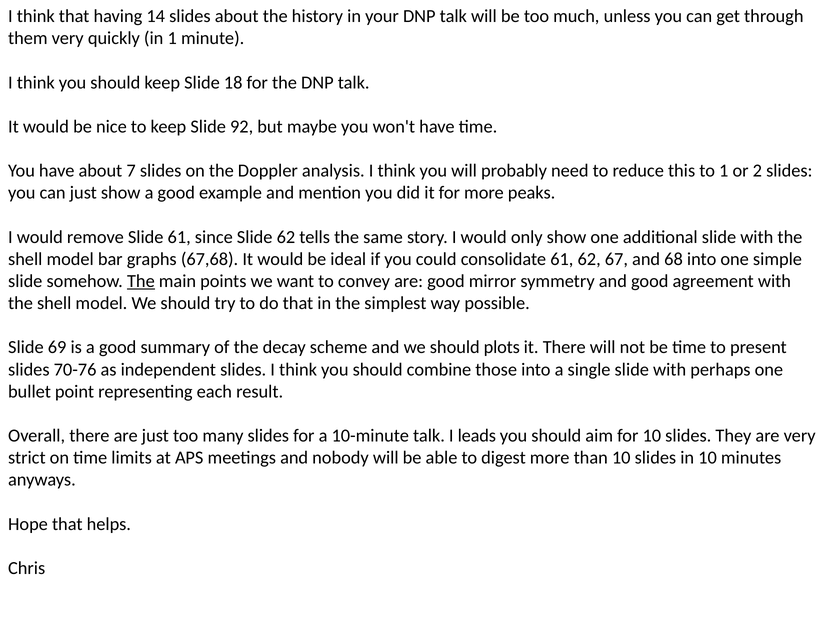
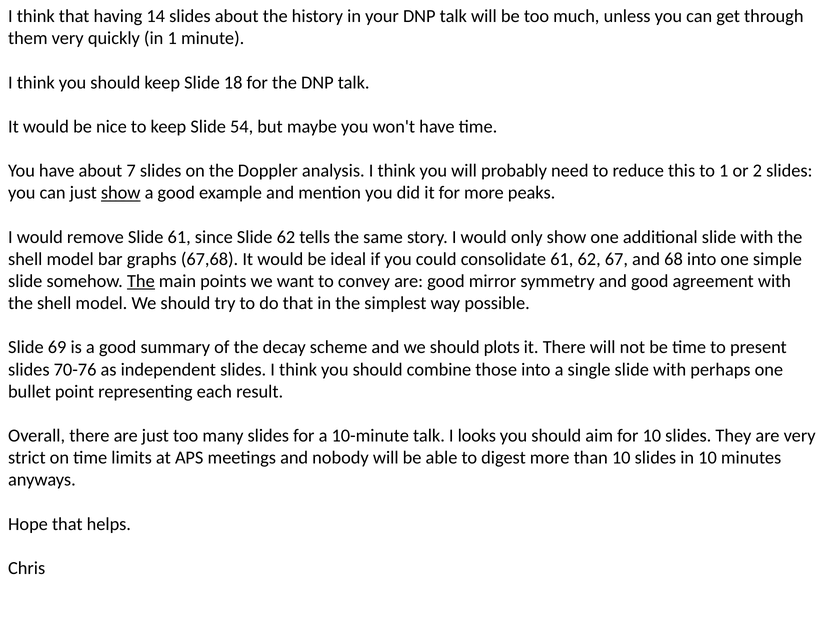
92: 92 -> 54 (242, 127)
show underline: none -> present (121, 193)
leads: leads -> looks (477, 436)
